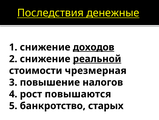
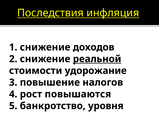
денежные: денежные -> инфляция (113, 13)
доходов underline: present -> none (94, 47)
чрезмерная: чрезмерная -> удорожание (96, 70)
старых: старых -> уровня (106, 105)
